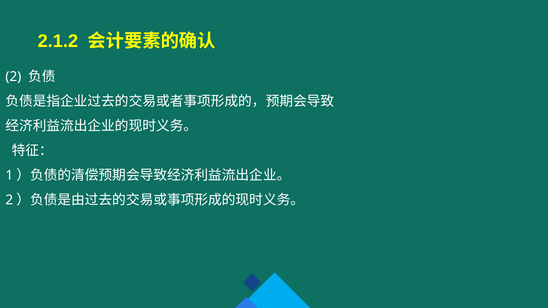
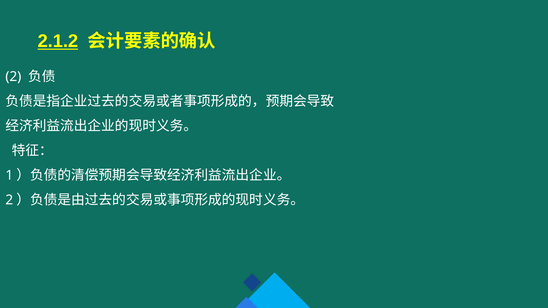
2.1.2 underline: none -> present (58, 41)
